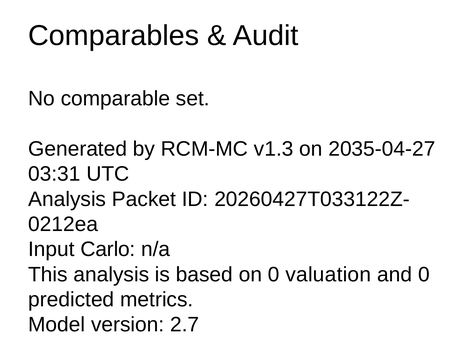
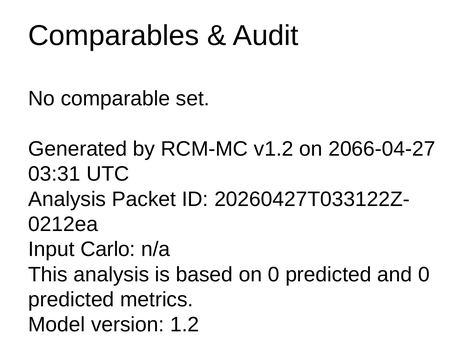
v1.3: v1.3 -> v1.2 (274, 149)
2035-04-27: 2035-04-27 -> 2066-04-27 (382, 149)
on 0 valuation: valuation -> predicted (328, 275)
2.7: 2.7 -> 1.2 (185, 325)
